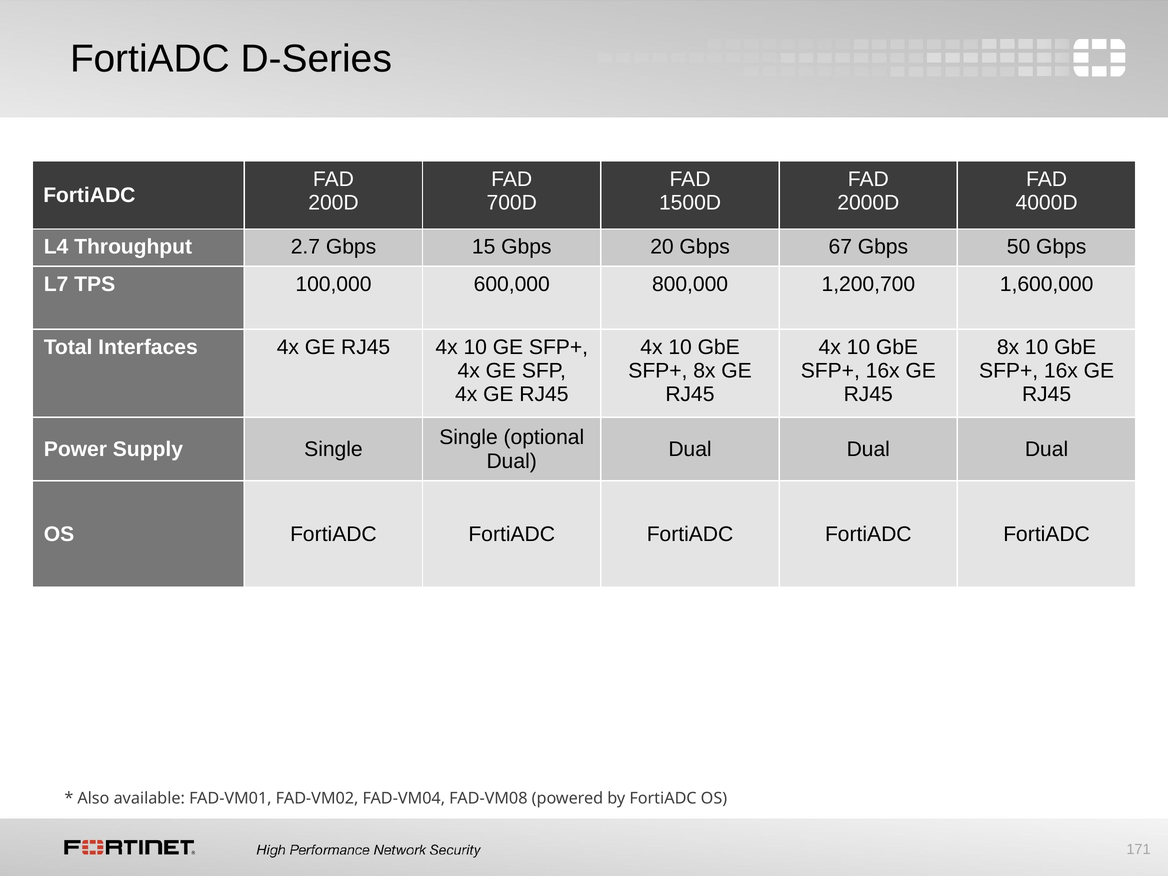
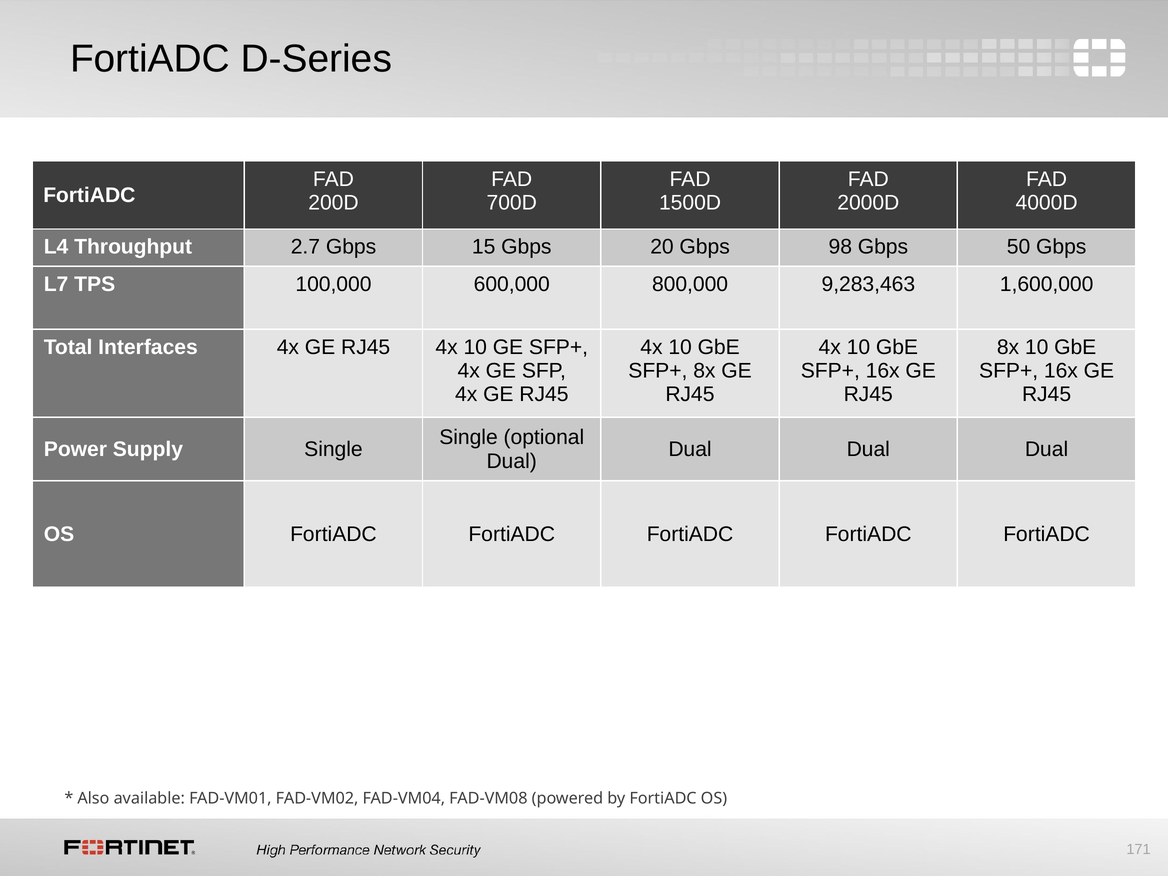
67: 67 -> 98 (840, 247)
1,200,700: 1,200,700 -> 9,283,463 (868, 284)
